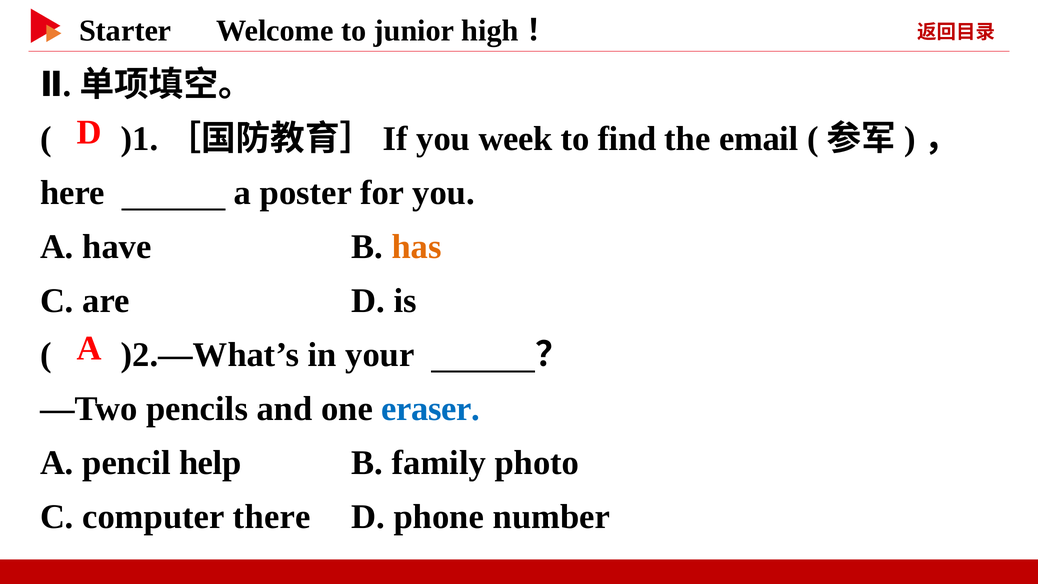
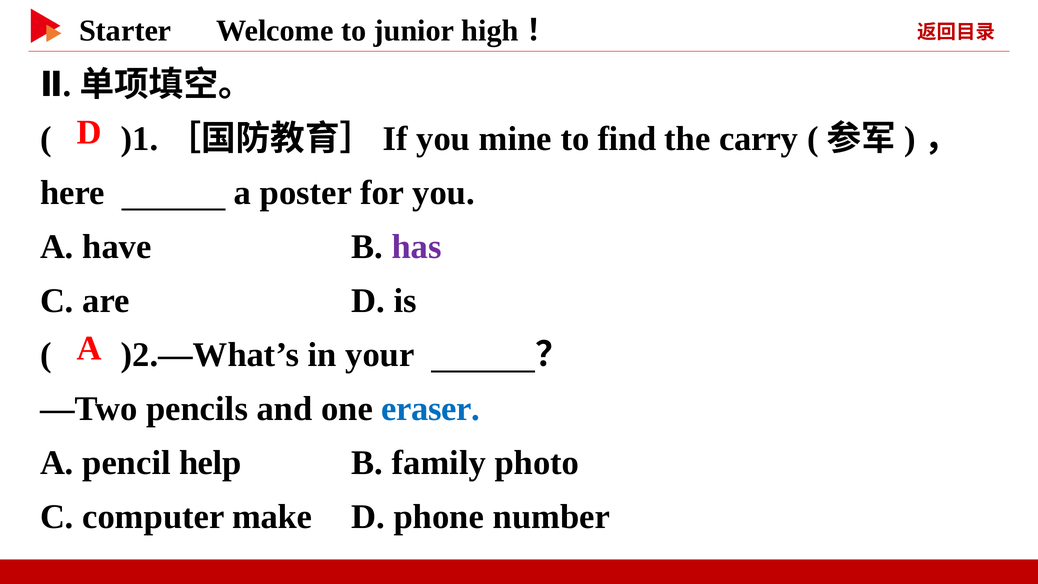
week: week -> mine (515, 139)
email: email -> carry (759, 139)
has colour: orange -> purple (417, 247)
there: there -> make (272, 517)
